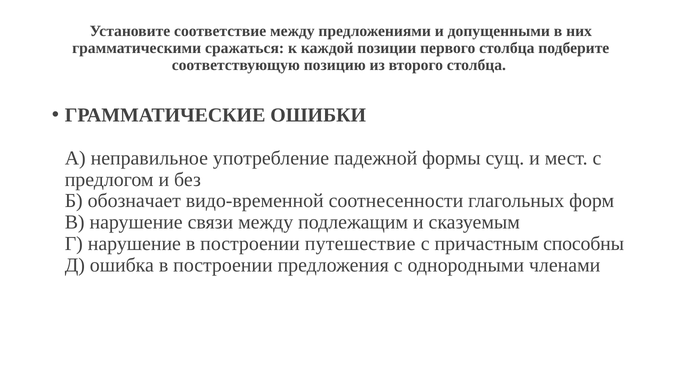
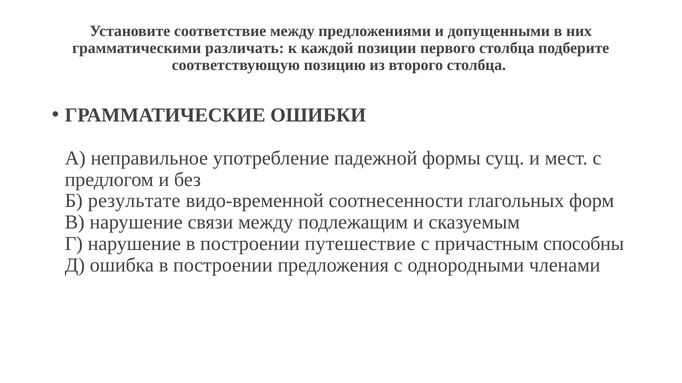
сражаться: сражаться -> различать (245, 48)
обозначает: обозначает -> результате (134, 201)
